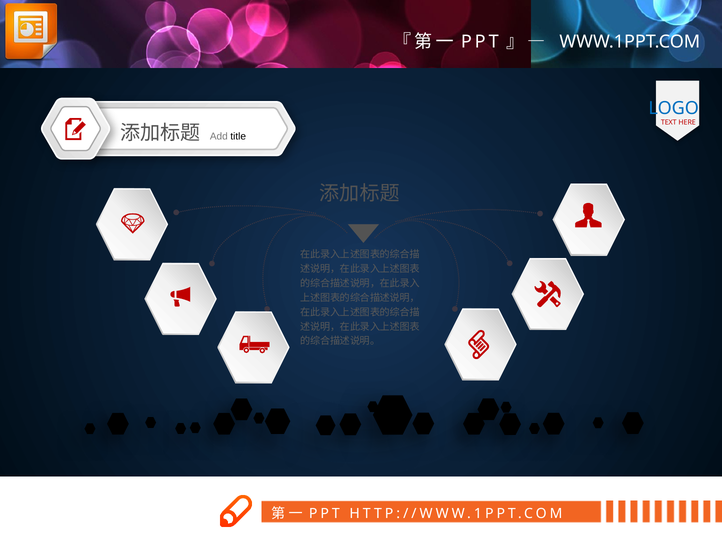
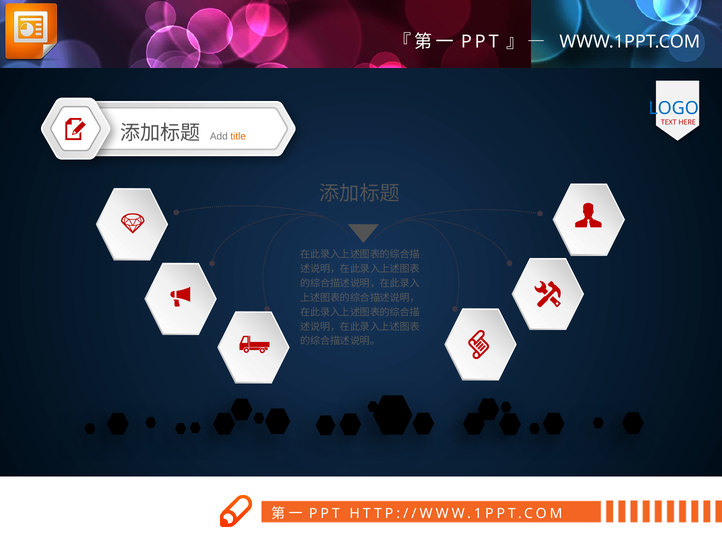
title colour: black -> orange (238, 137)
